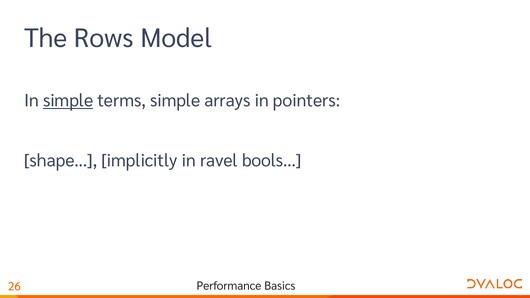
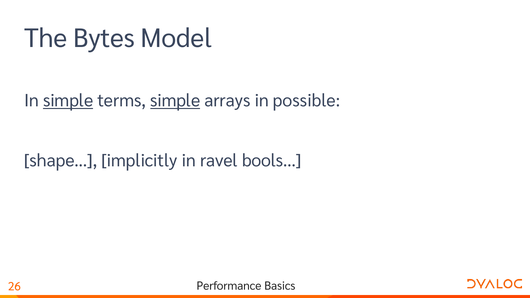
Rows: Rows -> Bytes (104, 39)
simple underline: none -> present (175, 101)
pointers: pointers -> possible (307, 101)
